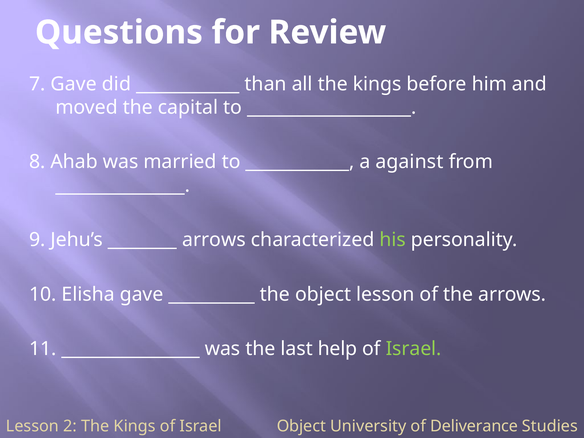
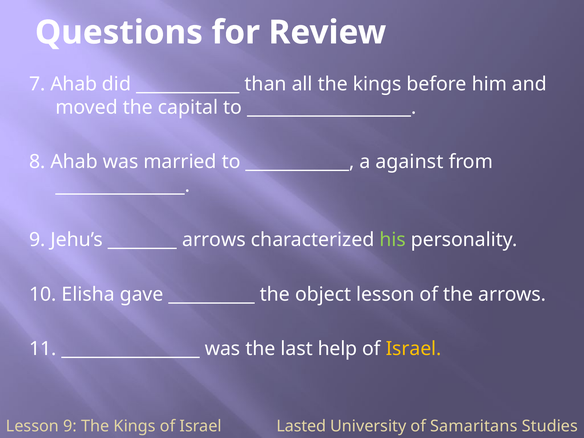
7 Gave: Gave -> Ahab (74, 84)
Israel colour: light green -> yellow (414, 349)
Lesson 2: 2 -> 9 (70, 426)
Israel Object: Object -> Lasted (301, 426)
Deliverance: Deliverance -> Samaritans (474, 426)
